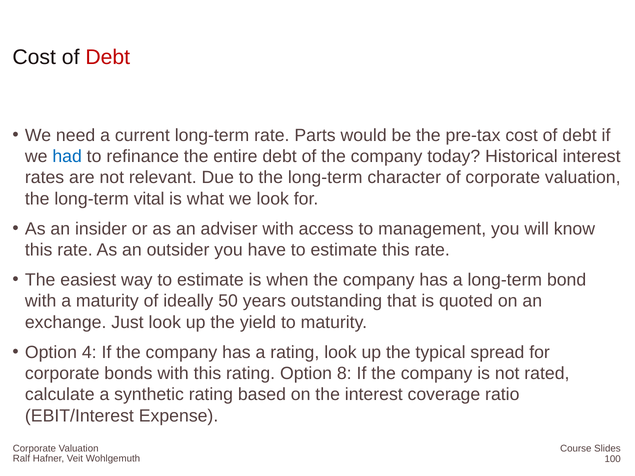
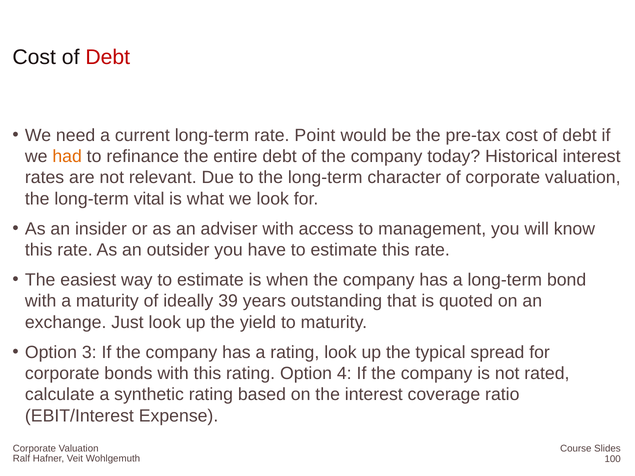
Parts: Parts -> Point (315, 135)
had colour: blue -> orange (67, 157)
50: 50 -> 39 (228, 301)
4: 4 -> 3 (89, 352)
8: 8 -> 4 (344, 374)
